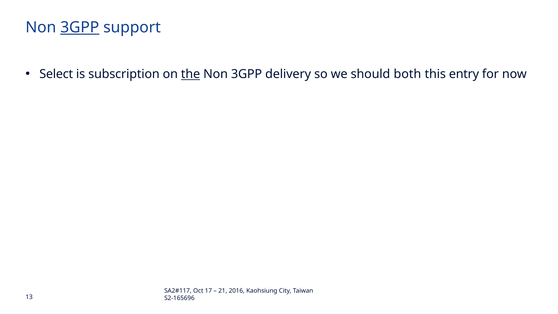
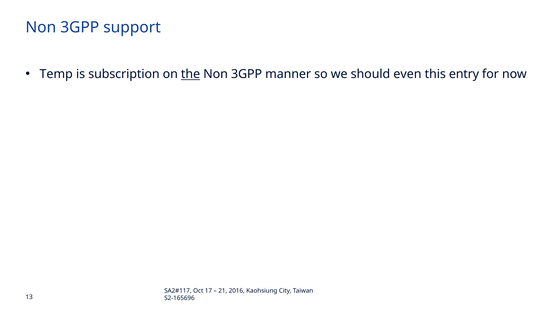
3GPP underline: present -> none (80, 27)
Select: Select -> Temp (56, 74)
delivery: delivery -> manner (288, 74)
both: both -> even (407, 74)
